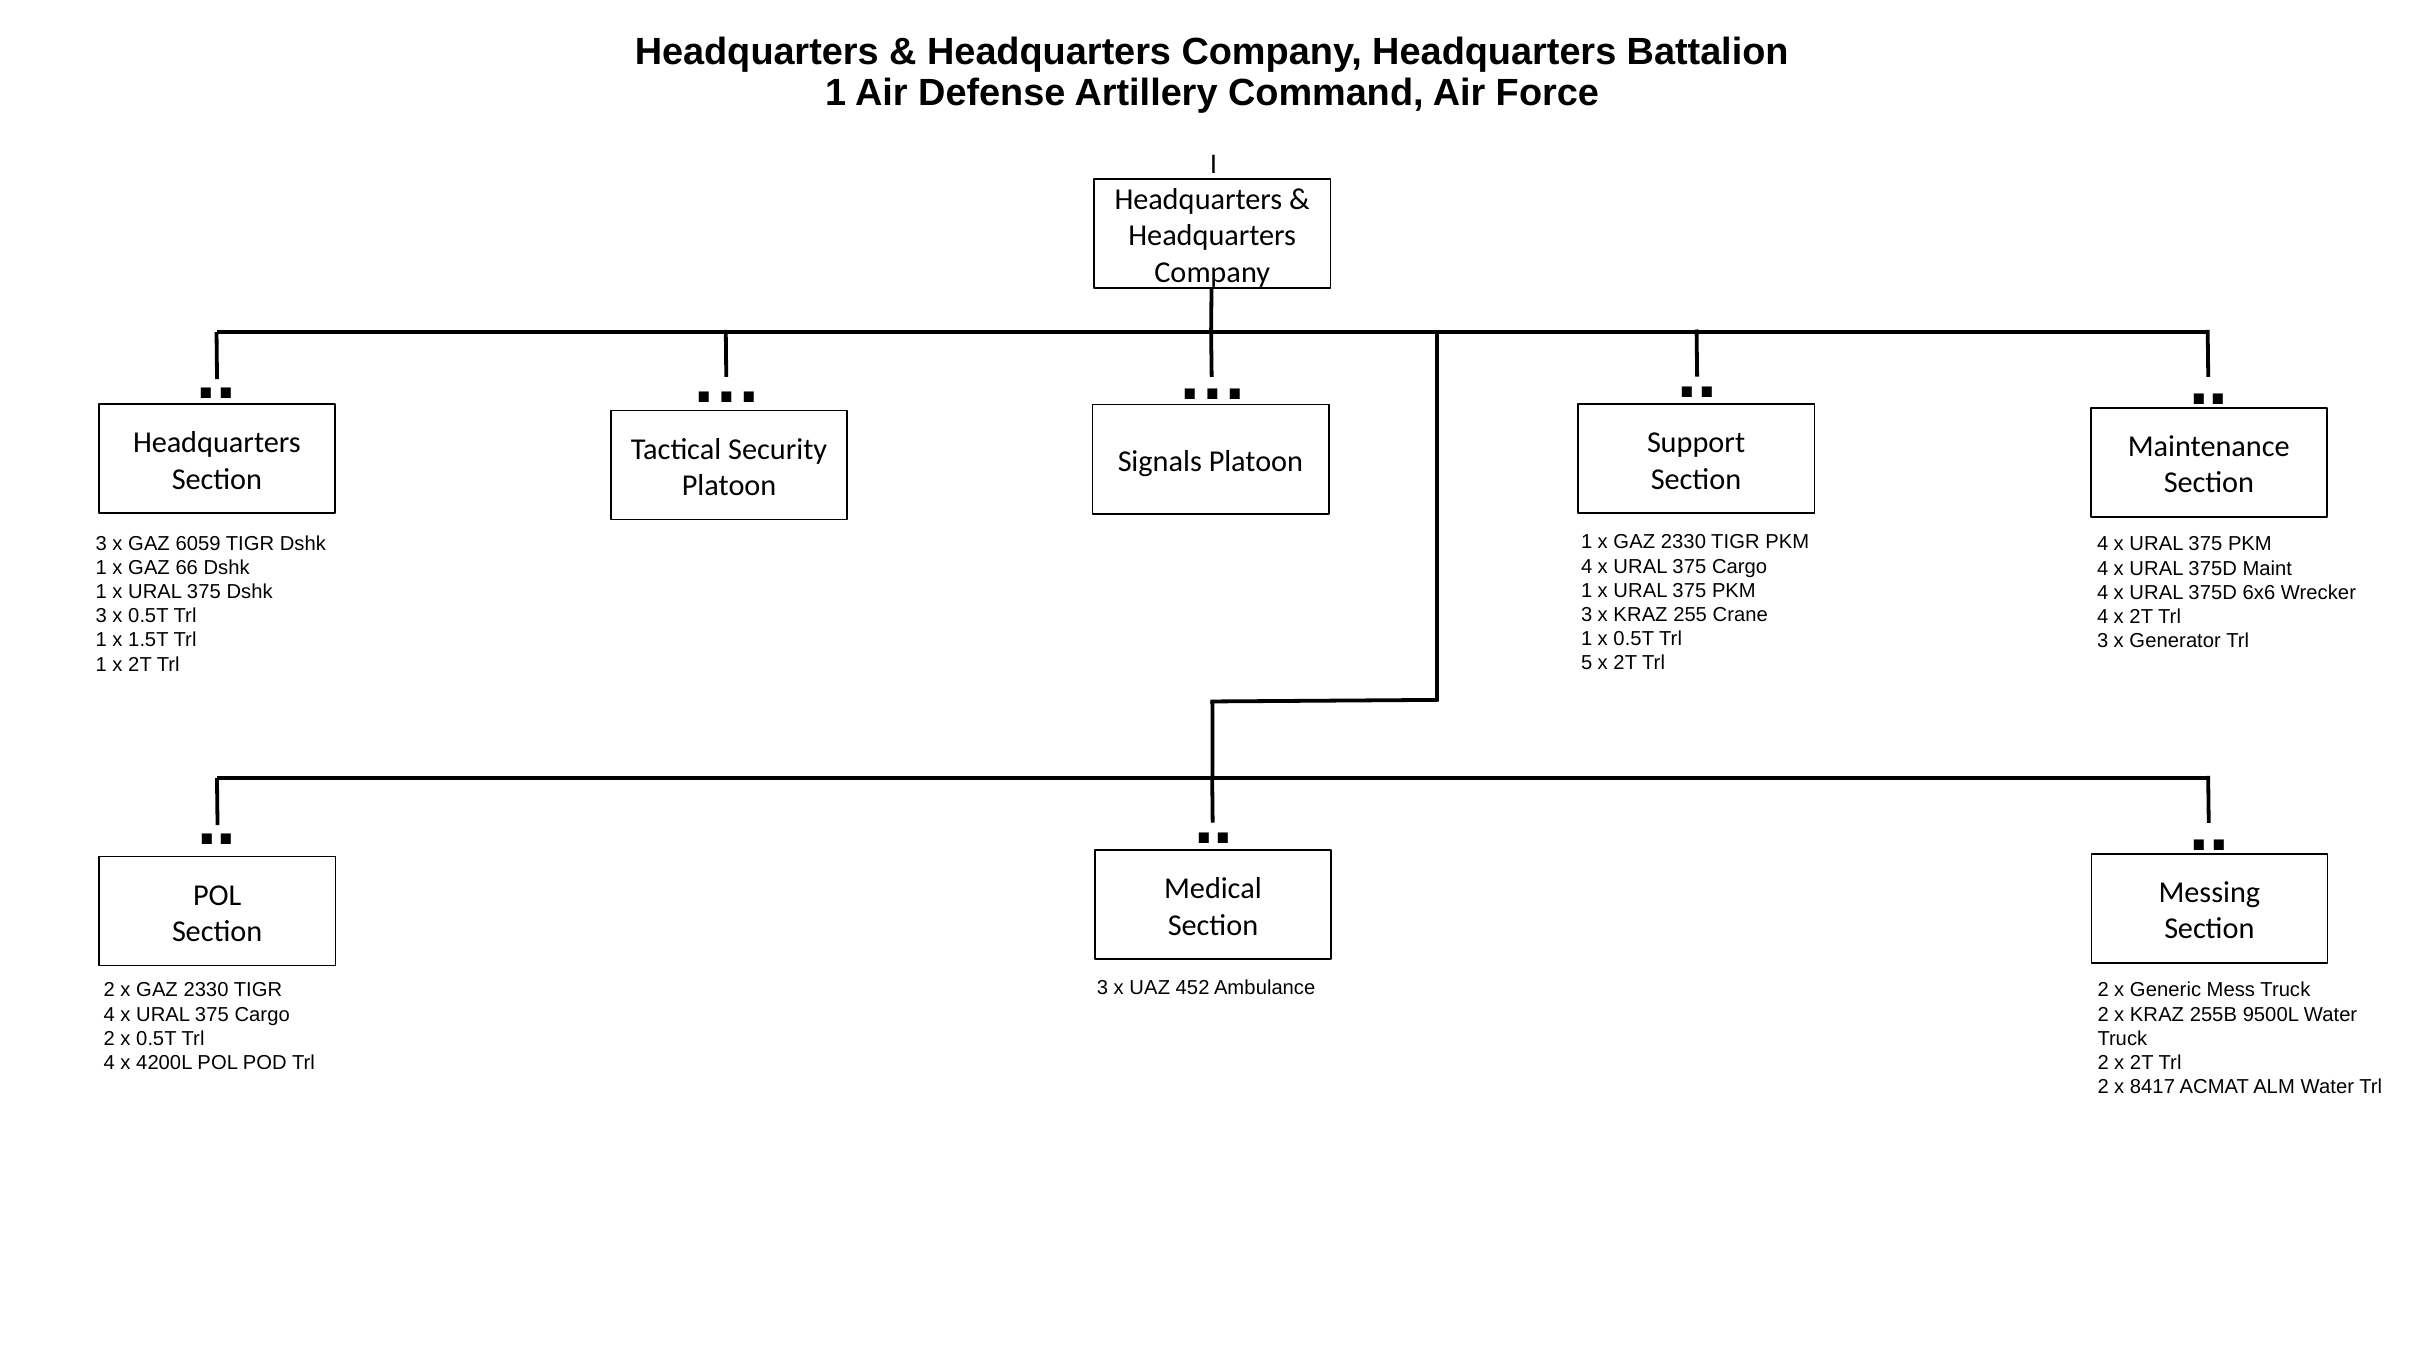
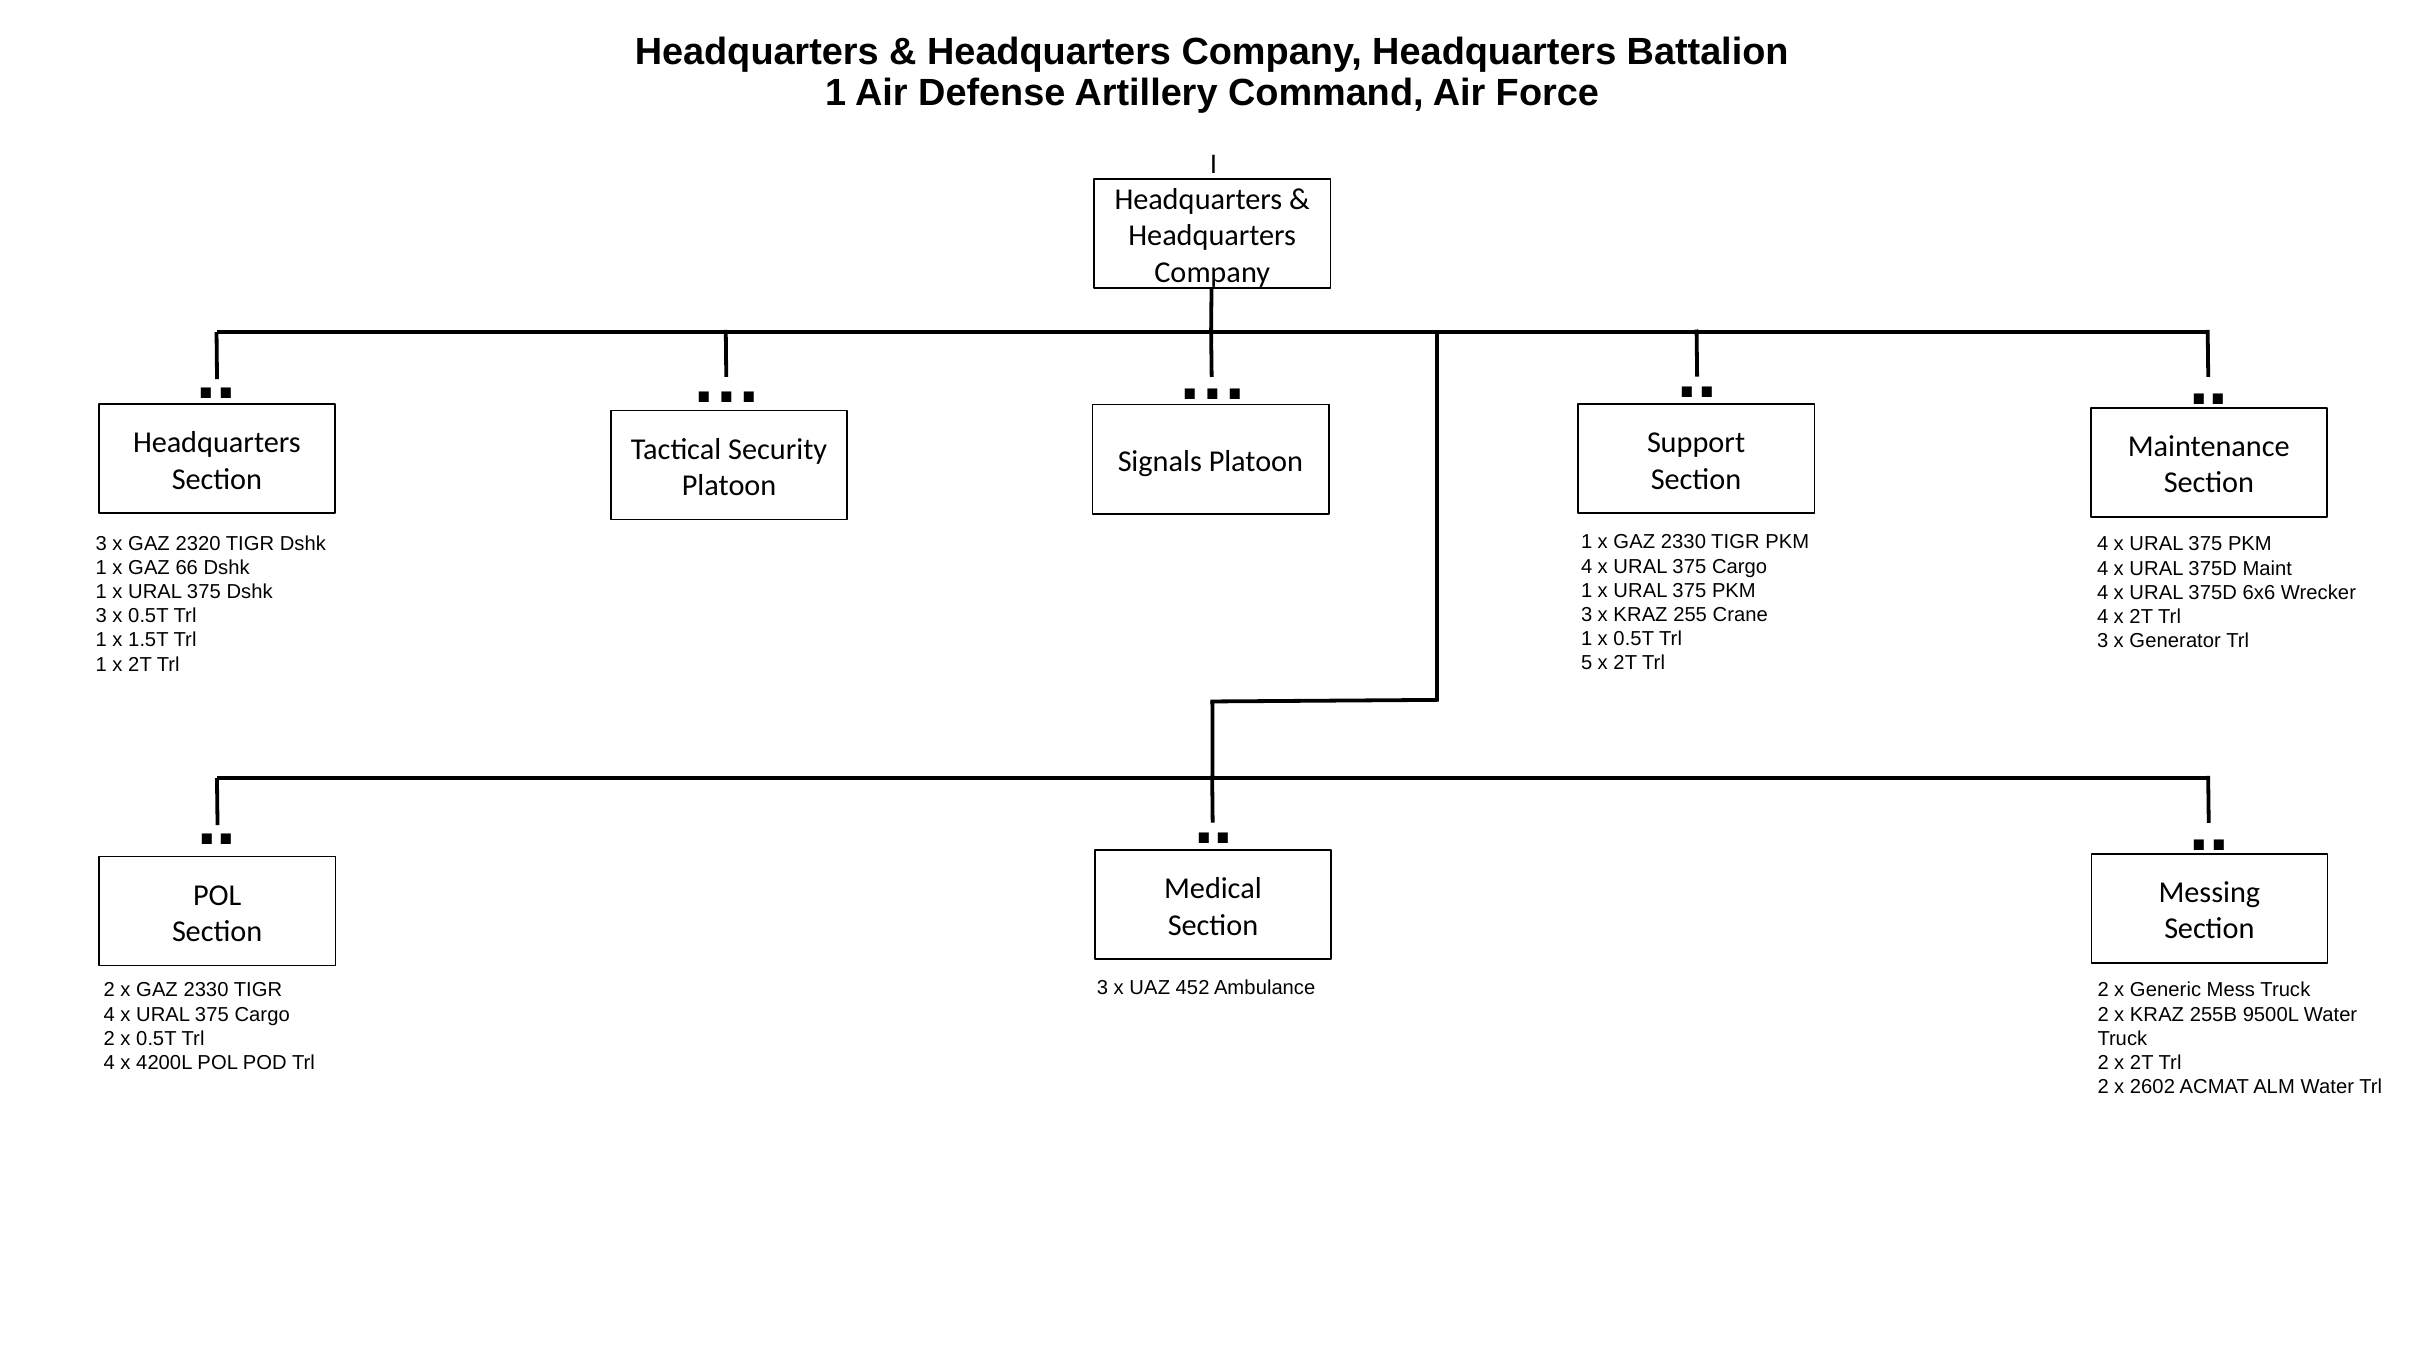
6059: 6059 -> 2320 (198, 543)
8417: 8417 -> 2602 (2152, 1087)
